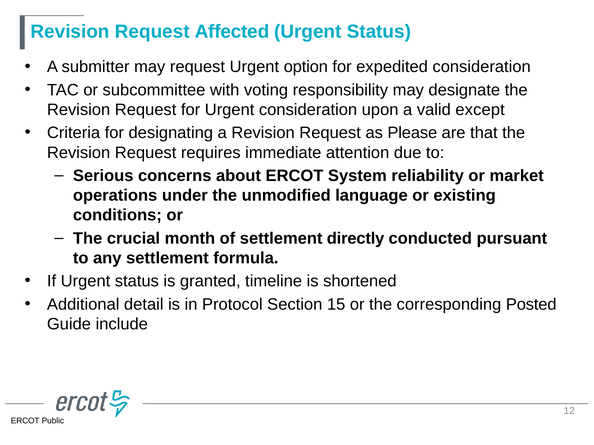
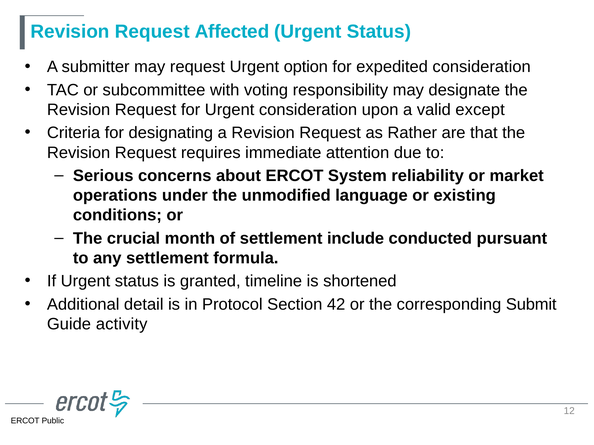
Please: Please -> Rather (412, 133)
directly: directly -> include (356, 239)
15: 15 -> 42 (336, 305)
Posted: Posted -> Submit (531, 305)
include: include -> activity (122, 324)
